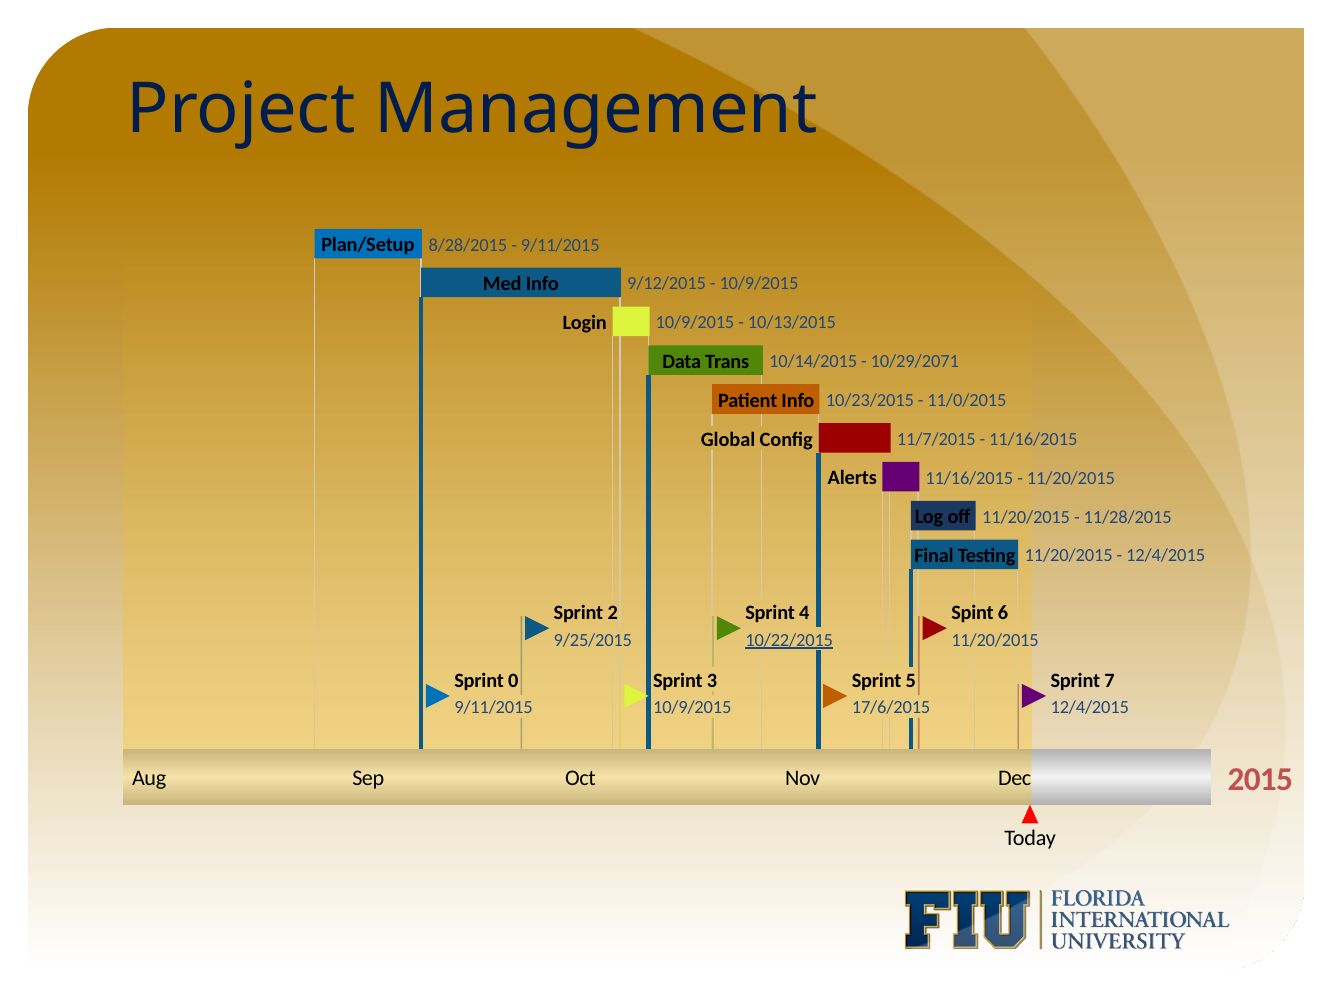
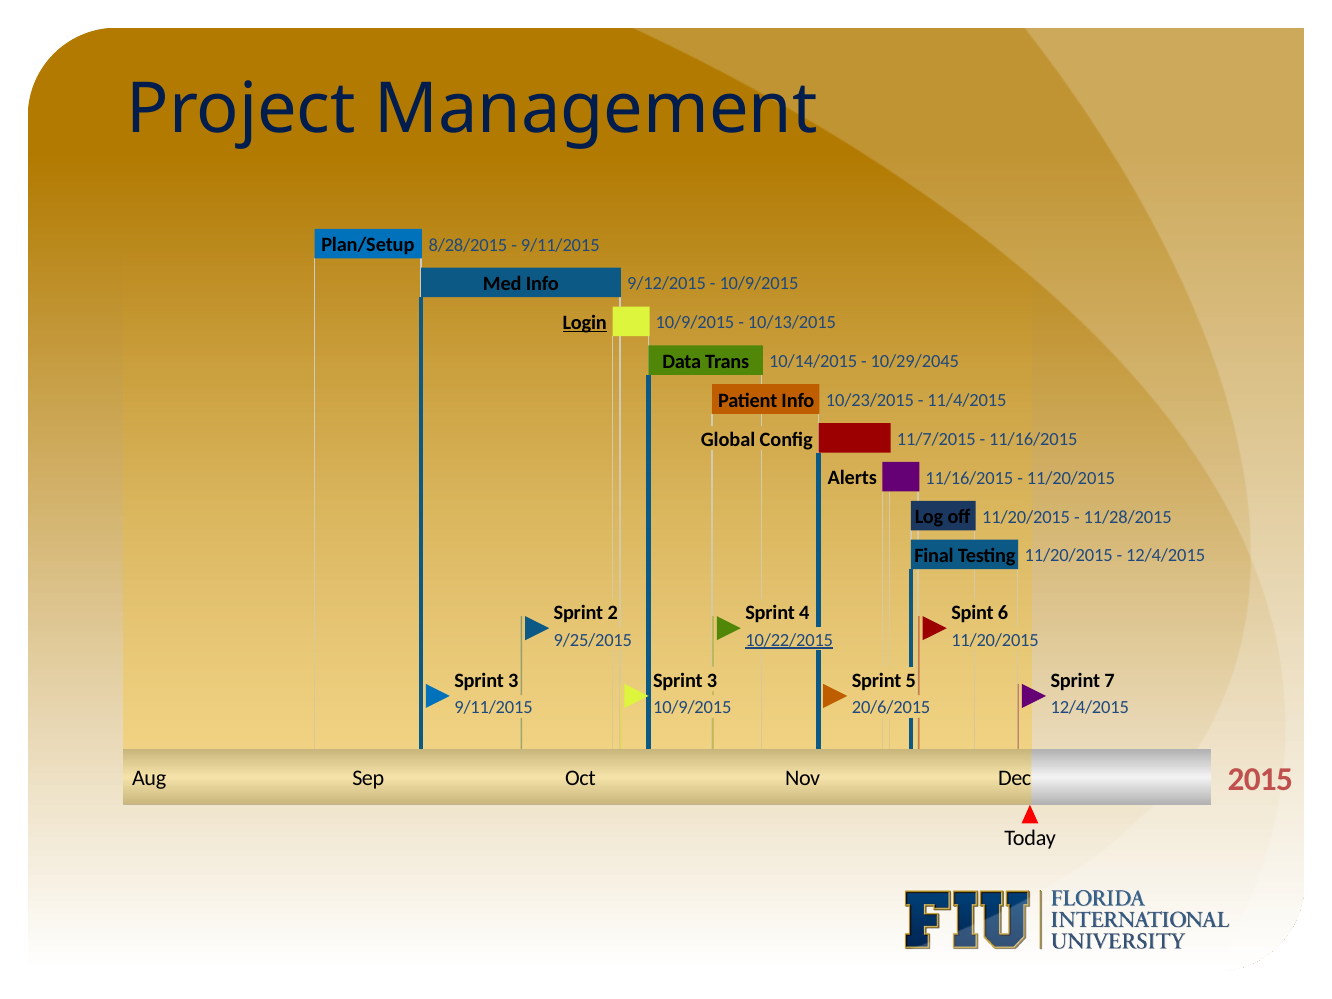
Login underline: none -> present (585, 323)
10/29/2071: 10/29/2071 -> 10/29/2045 (915, 362)
11/0/2015: 11/0/2015 -> 11/4/2015 (967, 400)
0: 0 -> 3 (513, 680)
17/6/2015: 17/6/2015 -> 20/6/2015 (891, 708)
